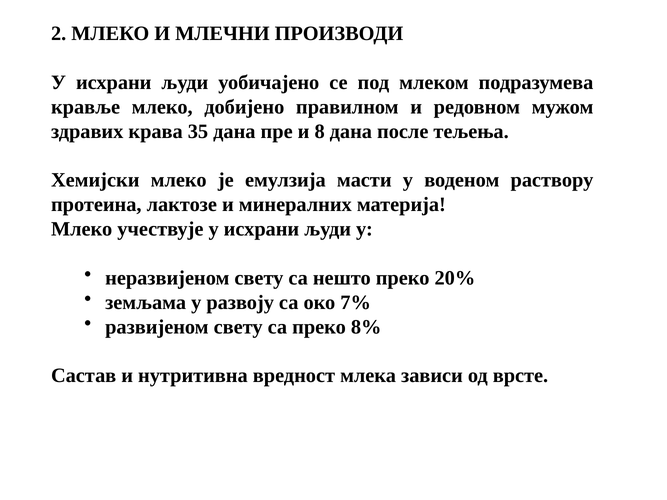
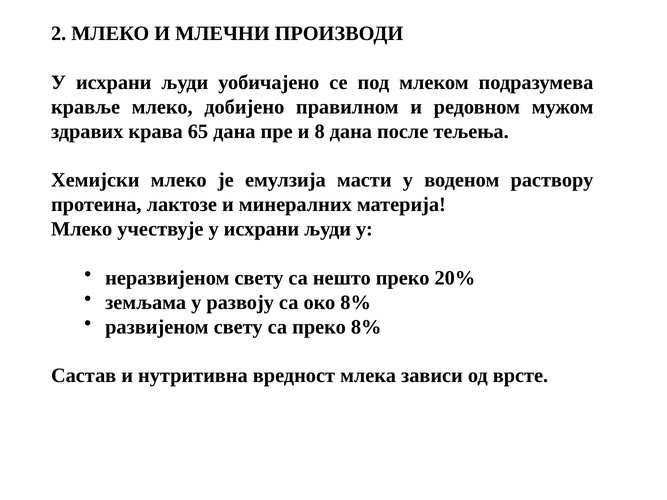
35: 35 -> 65 (198, 131)
око 7%: 7% -> 8% (356, 303)
